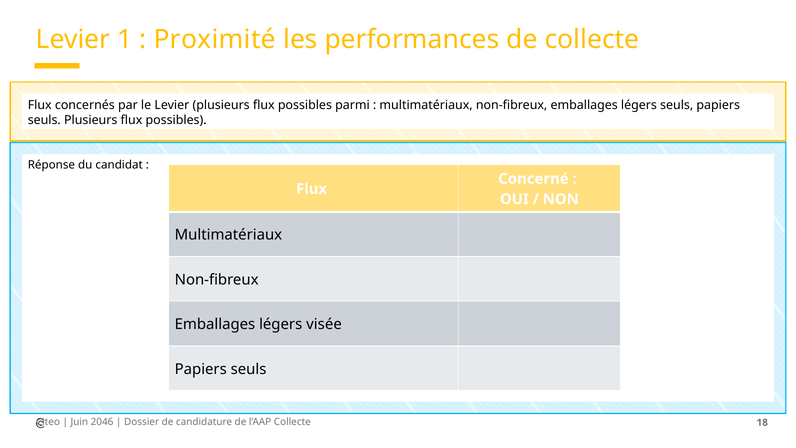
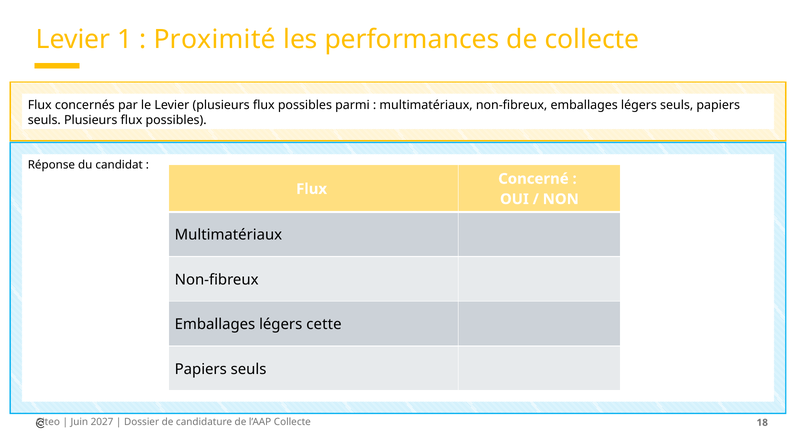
visée: visée -> cette (324, 324)
2046: 2046 -> 2027 (102, 422)
